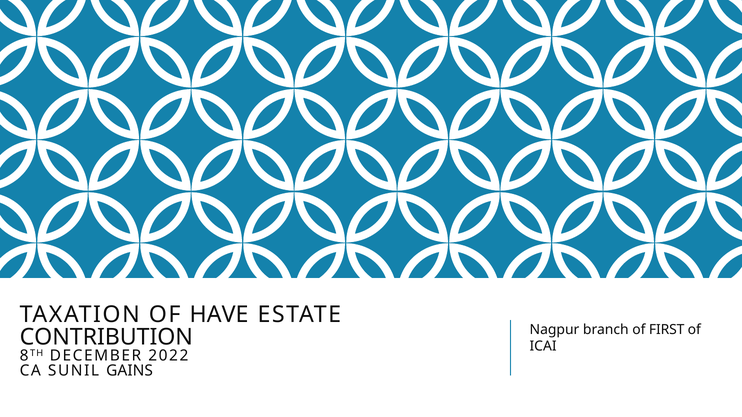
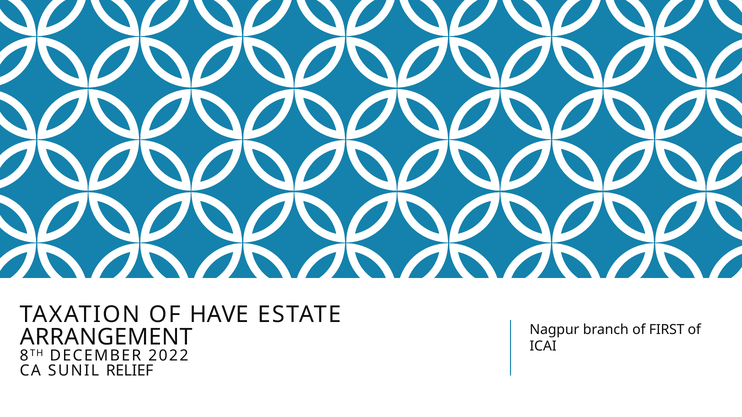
CONTRIBUTION: CONTRIBUTION -> ARRANGEMENT (106, 337)
GAINS: GAINS -> RELIEF (130, 371)
